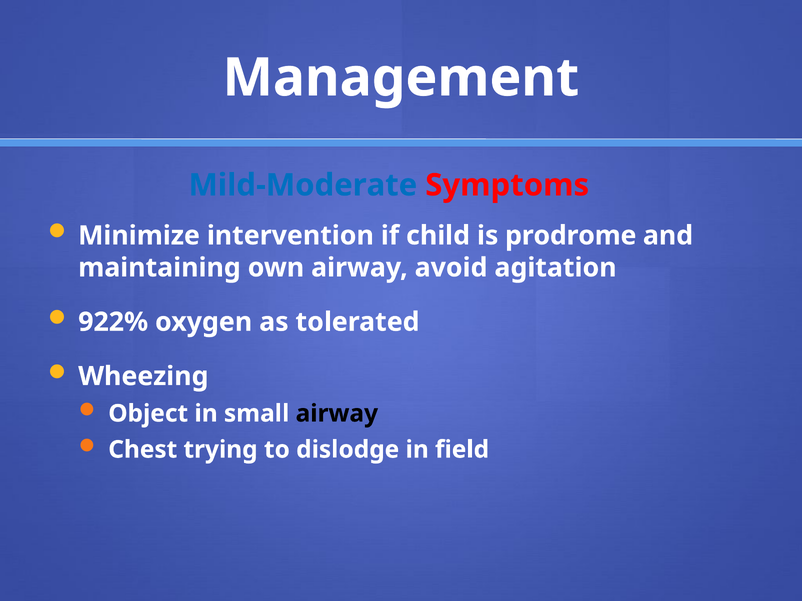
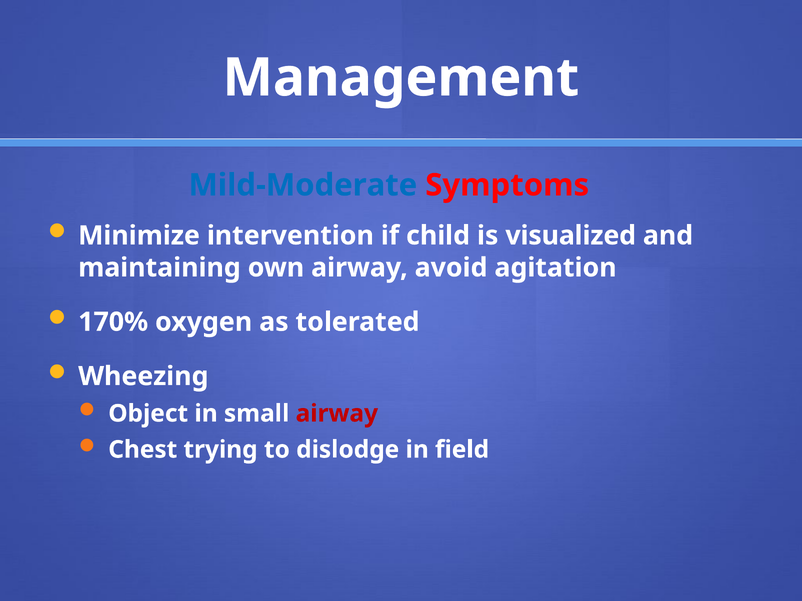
prodrome: prodrome -> visualized (571, 236)
922%: 922% -> 170% (113, 322)
airway colour: black -> red (337, 414)
